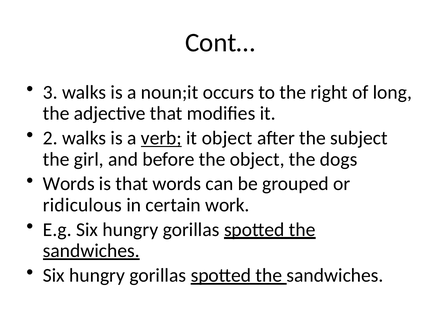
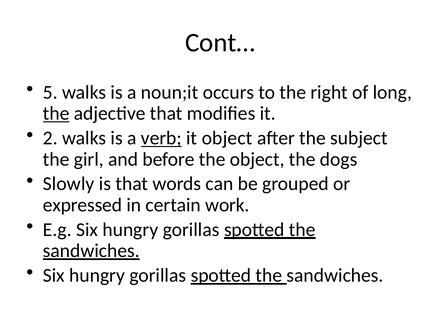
3: 3 -> 5 (50, 92)
the underline: none -> present (56, 113)
Words: Words -> Slowly (69, 184)
ridiculous: ridiculous -> expressed (83, 205)
